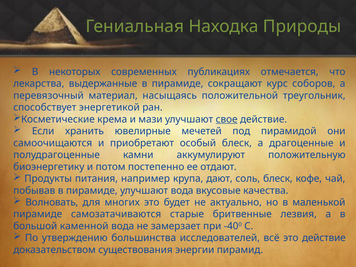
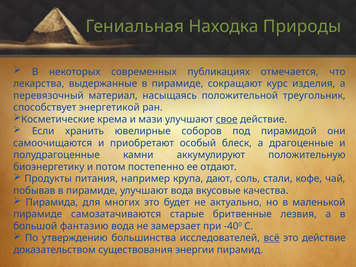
соборов: соборов -> изделия (314, 84)
мечетей: мечетей -> соборов (202, 131)
соль блеск: блеск -> стали (278, 179)
Волновать: Волновать -> Пирамида (52, 202)
каменной: каменной -> фантазию (84, 226)
всё underline: none -> present (272, 238)
